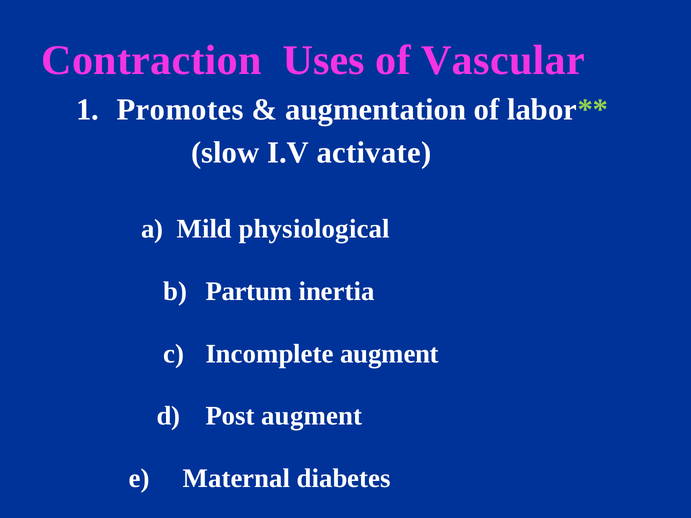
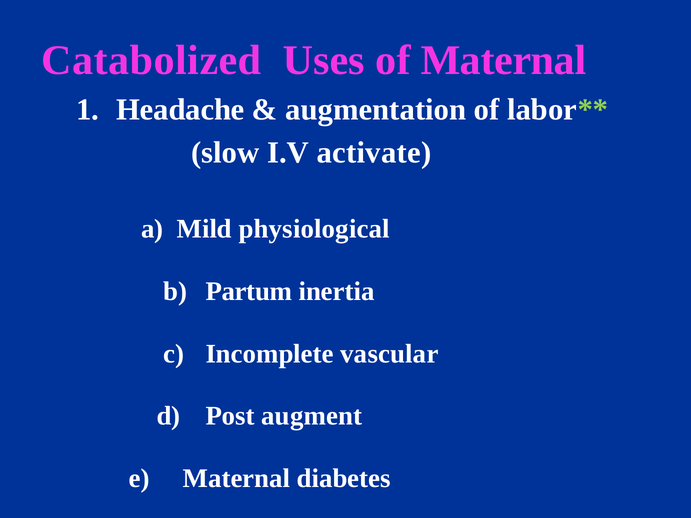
Contraction: Contraction -> Catabolized (151, 61)
of Vascular: Vascular -> Maternal (503, 61)
Promotes: Promotes -> Headache (180, 110)
Incomplete augment: augment -> vascular (389, 354)
